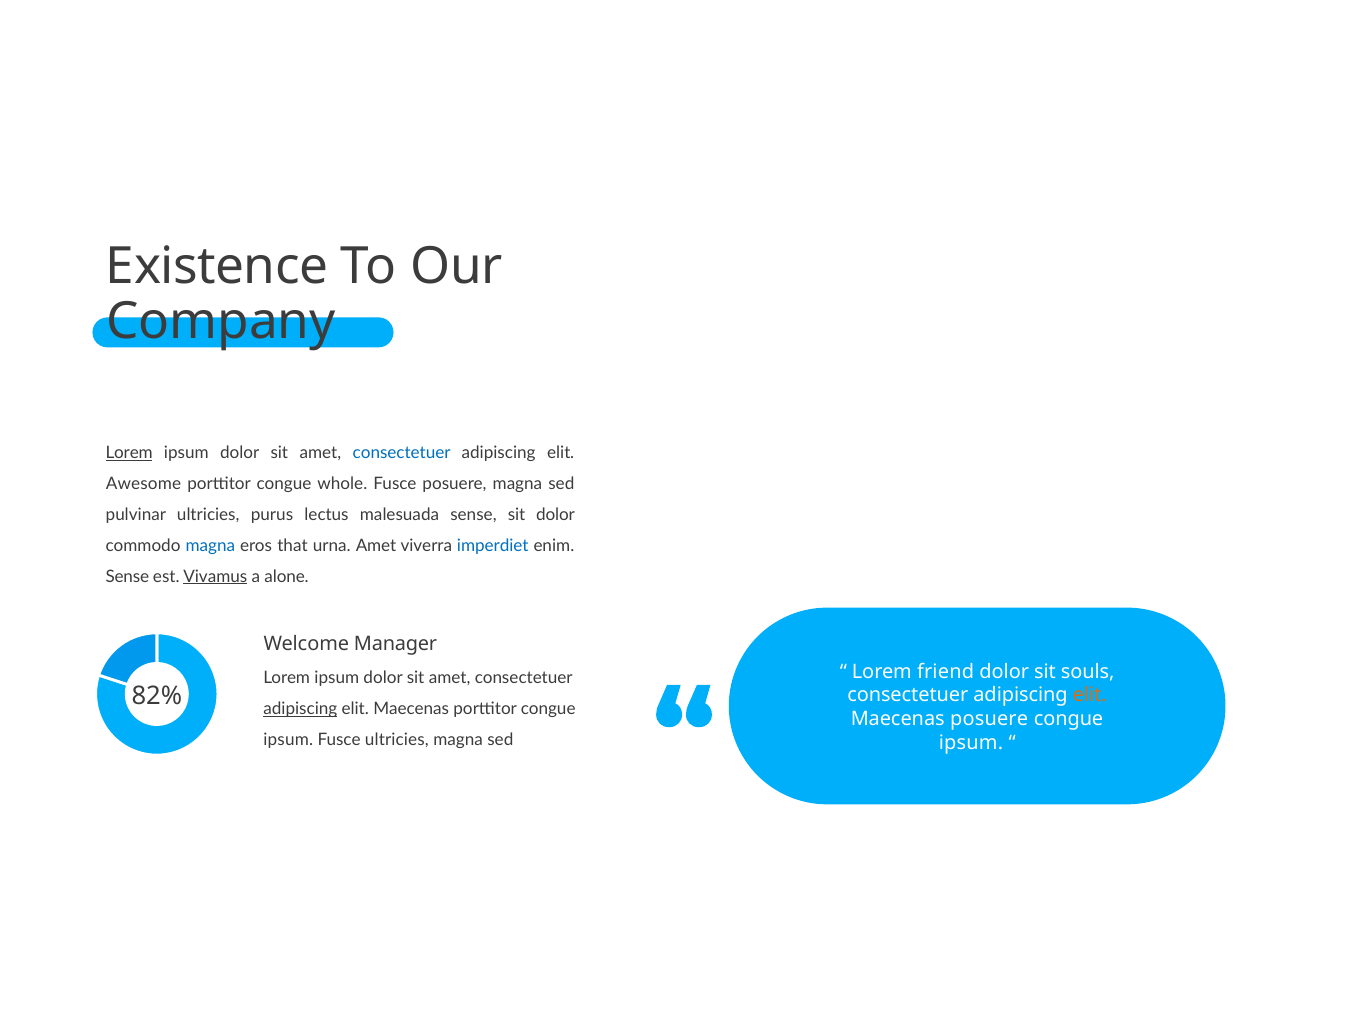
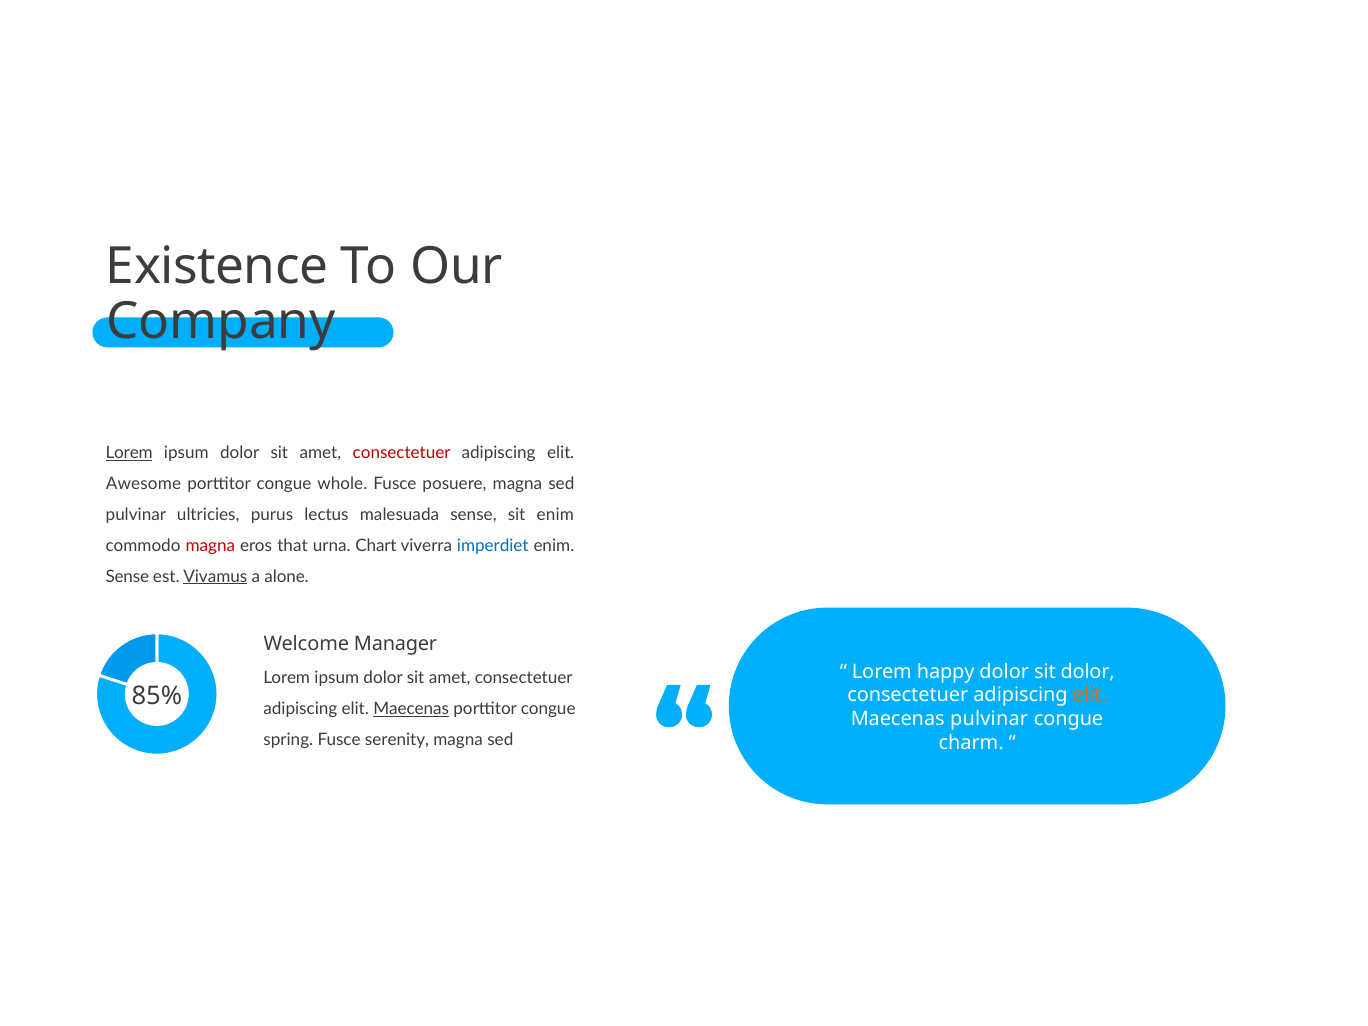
consectetuer colour: blue -> red (402, 453)
sit dolor: dolor -> enim (555, 515)
magna colour: blue -> red (210, 546)
urna Amet: Amet -> Chart (376, 546)
friend: friend -> happy (946, 671)
sit souls: souls -> dolor (1088, 671)
82%: 82% -> 85% (157, 696)
adipiscing underline: present -> none (300, 709)
Maecenas underline: none -> present (411, 709)
Maecenas posuere: posuere -> pulvinar (989, 719)
ipsum: ipsum -> spring (288, 740)
Fusce ultricies: ultricies -> serenity (397, 740)
ipsum: ipsum -> charm (971, 743)
